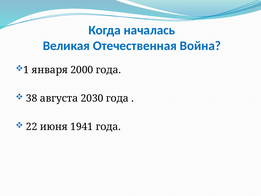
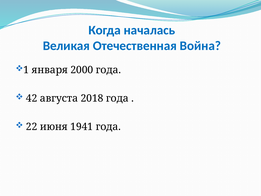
38: 38 -> 42 (32, 98)
2030: 2030 -> 2018 (92, 98)
